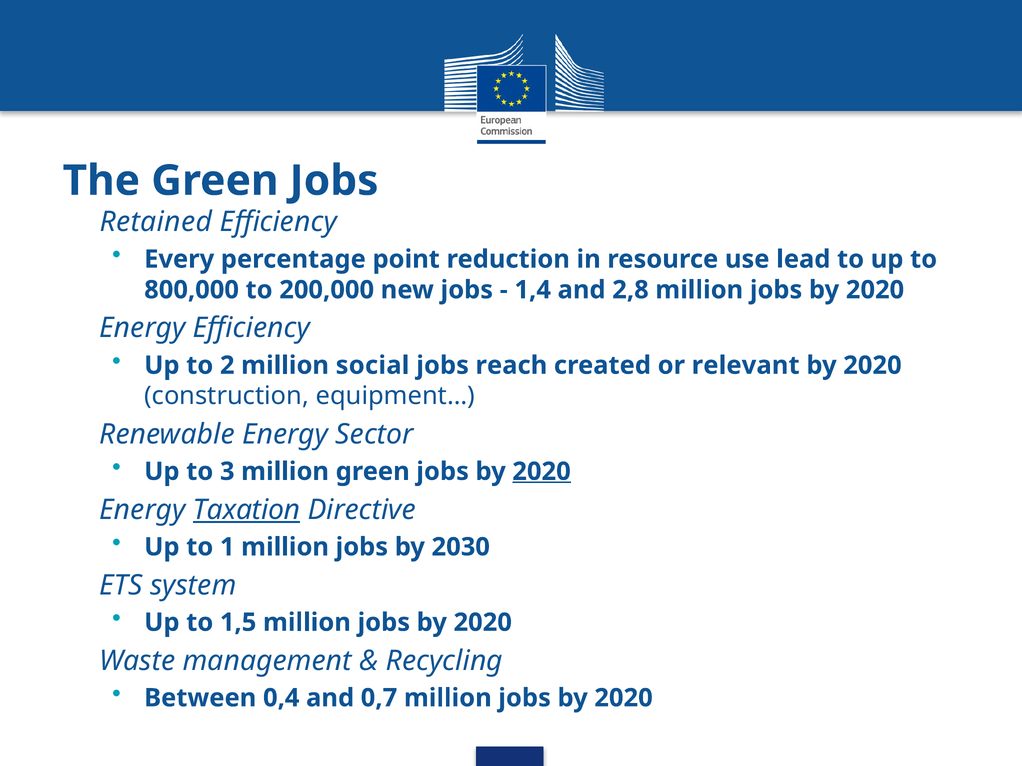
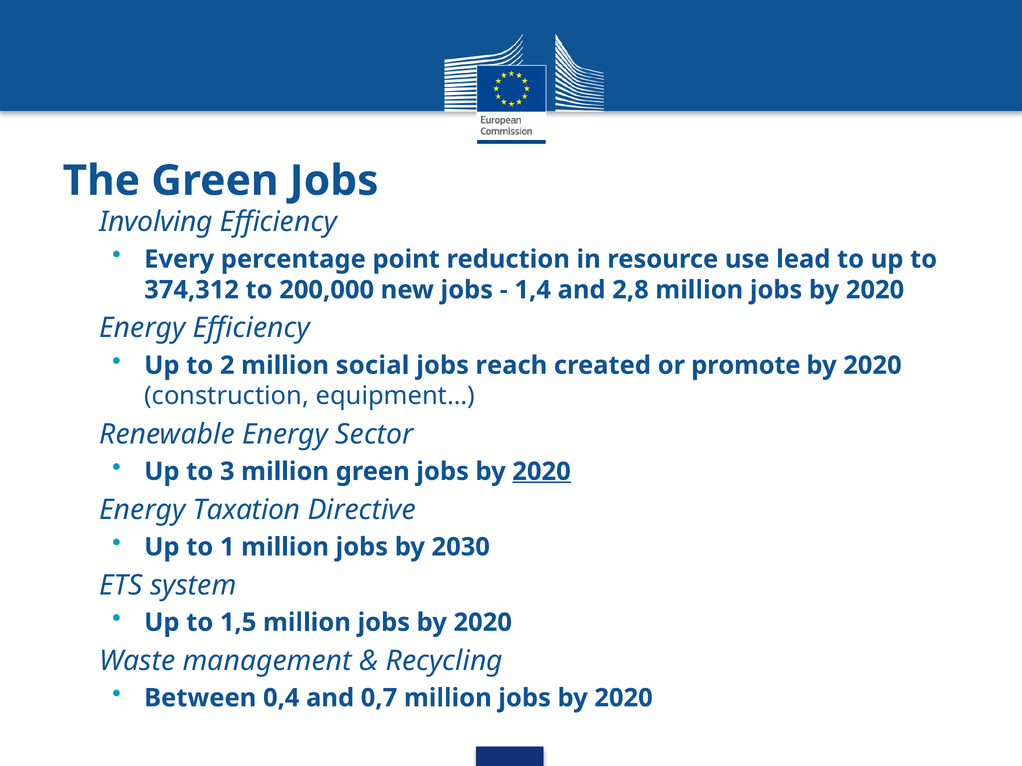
Retained: Retained -> Involving (156, 222)
800,000: 800,000 -> 374,312 (192, 290)
relevant: relevant -> promote (746, 366)
Taxation underline: present -> none (247, 510)
